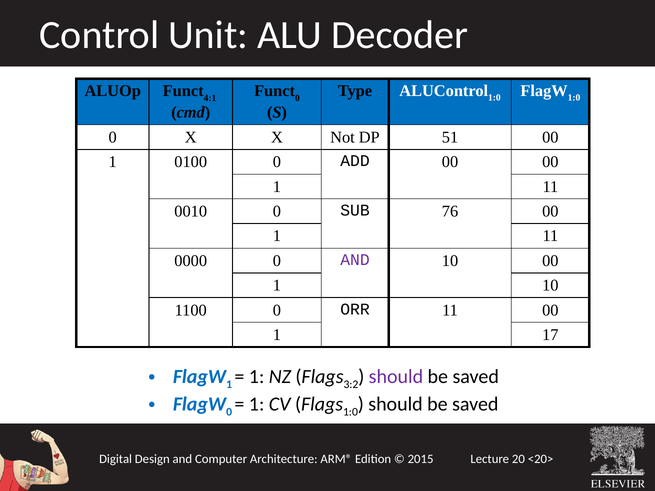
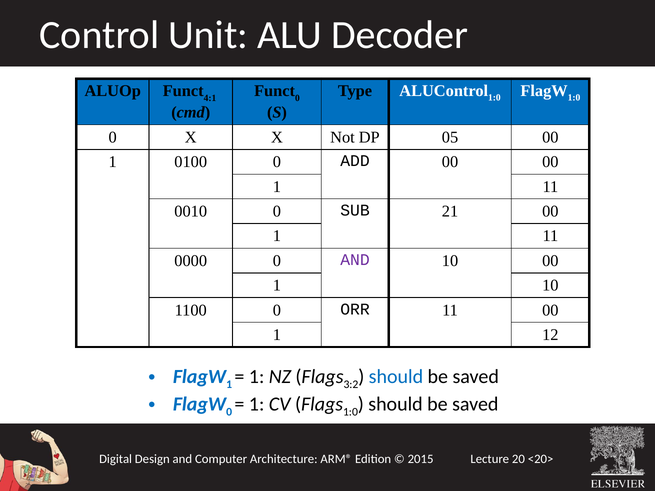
51: 51 -> 05 (450, 137)
76: 76 -> 21 (450, 211)
17: 17 -> 12 (550, 335)
should colour: purple -> blue (396, 377)
